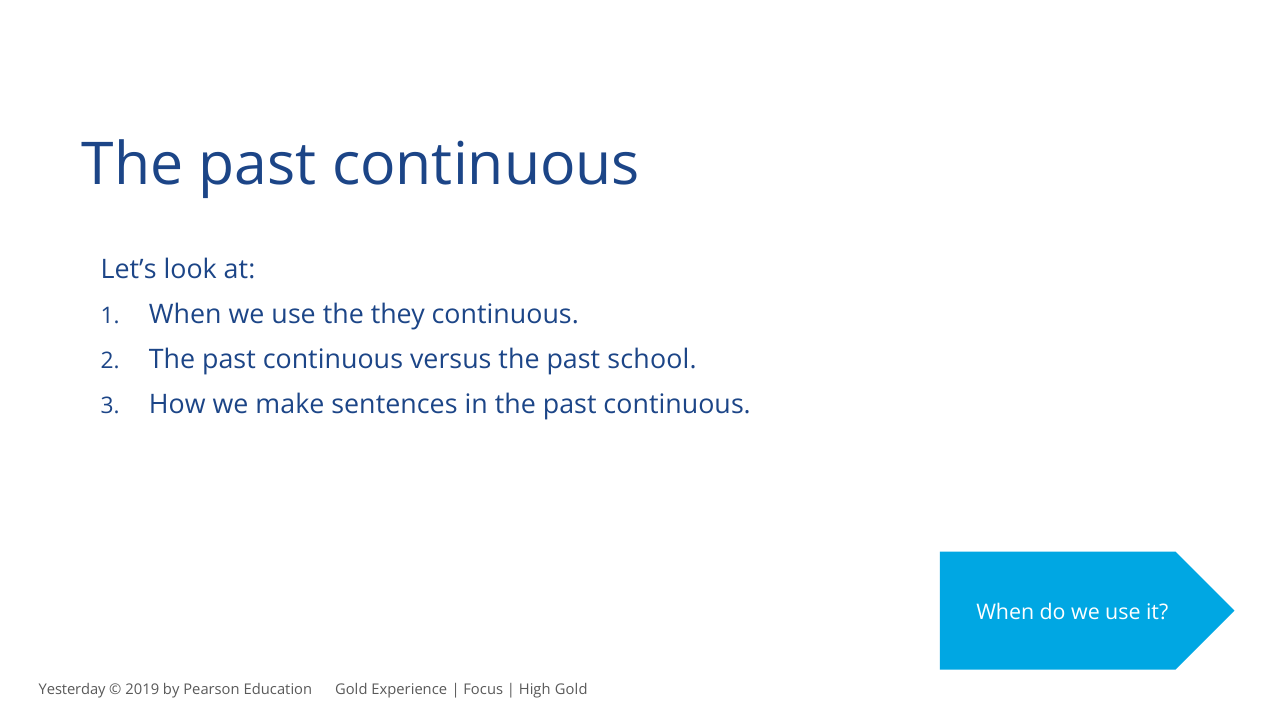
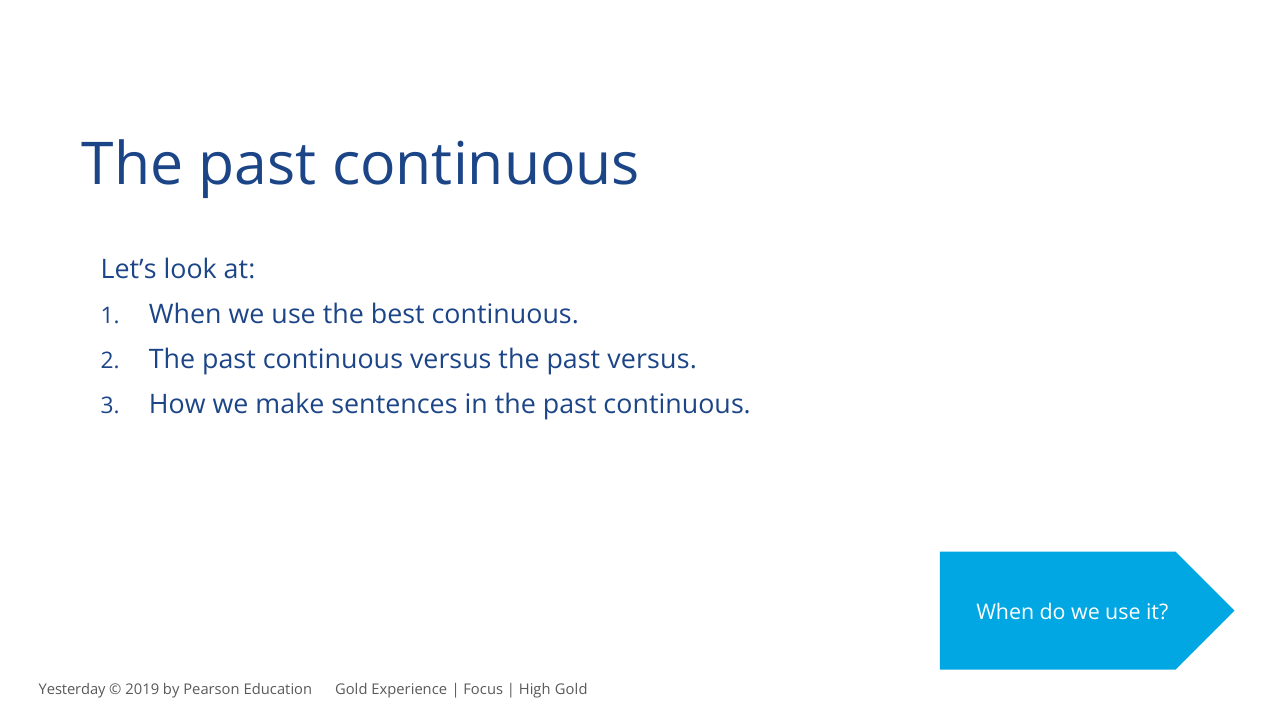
they: they -> best (398, 315)
past school: school -> versus (652, 360)
